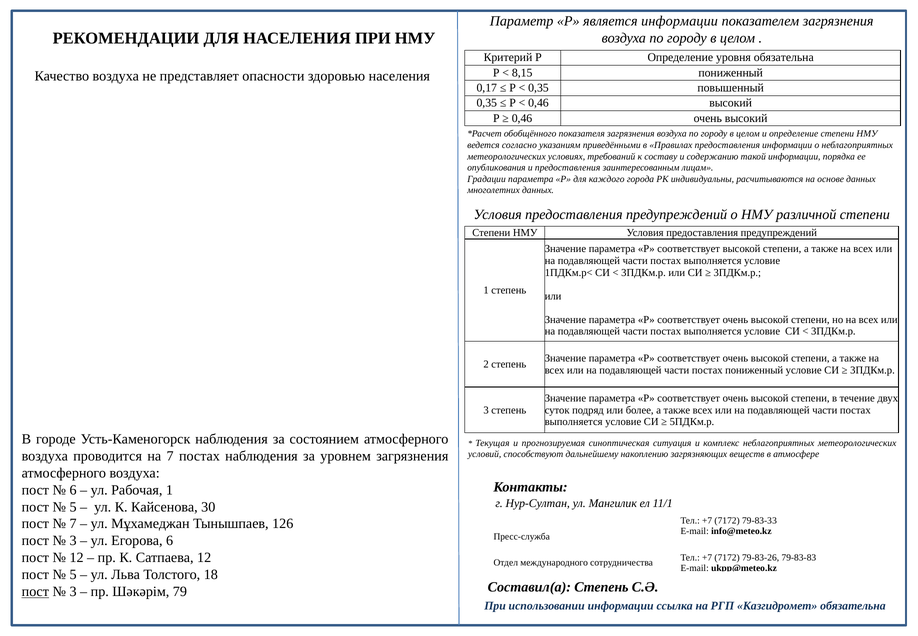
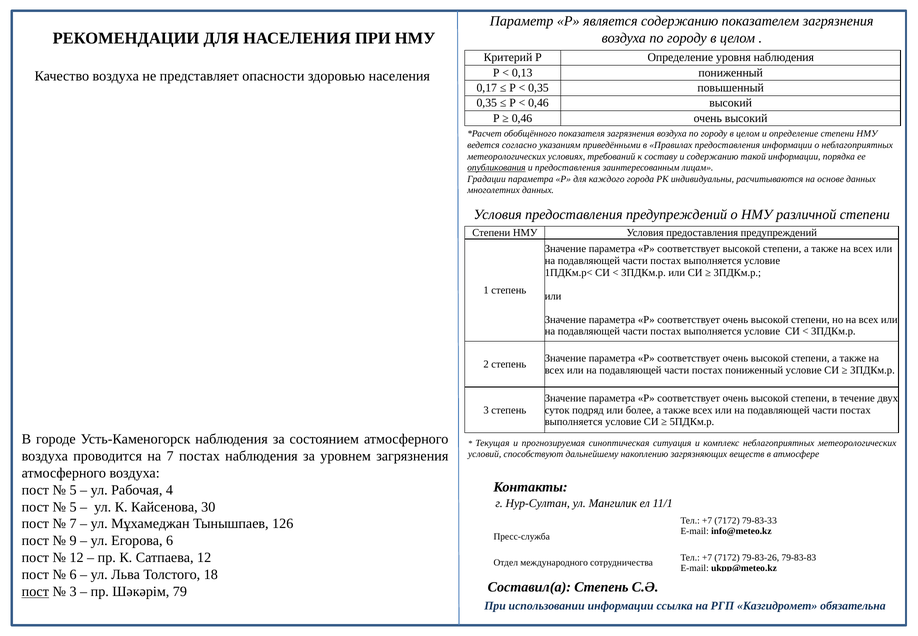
является информации: информации -> содержанию (680, 21)
уровня обязательна: обязательна -> наблюдения (784, 58)
8,15: 8,15 -> 0,13 (522, 73)
опубликования underline: none -> present (496, 168)
6: 6 -> 5 (73, 490)
Рабочая 1: 1 -> 4 (169, 490)
3: 3 -> 9 (73, 540)
5: 5 -> 6 (73, 574)
